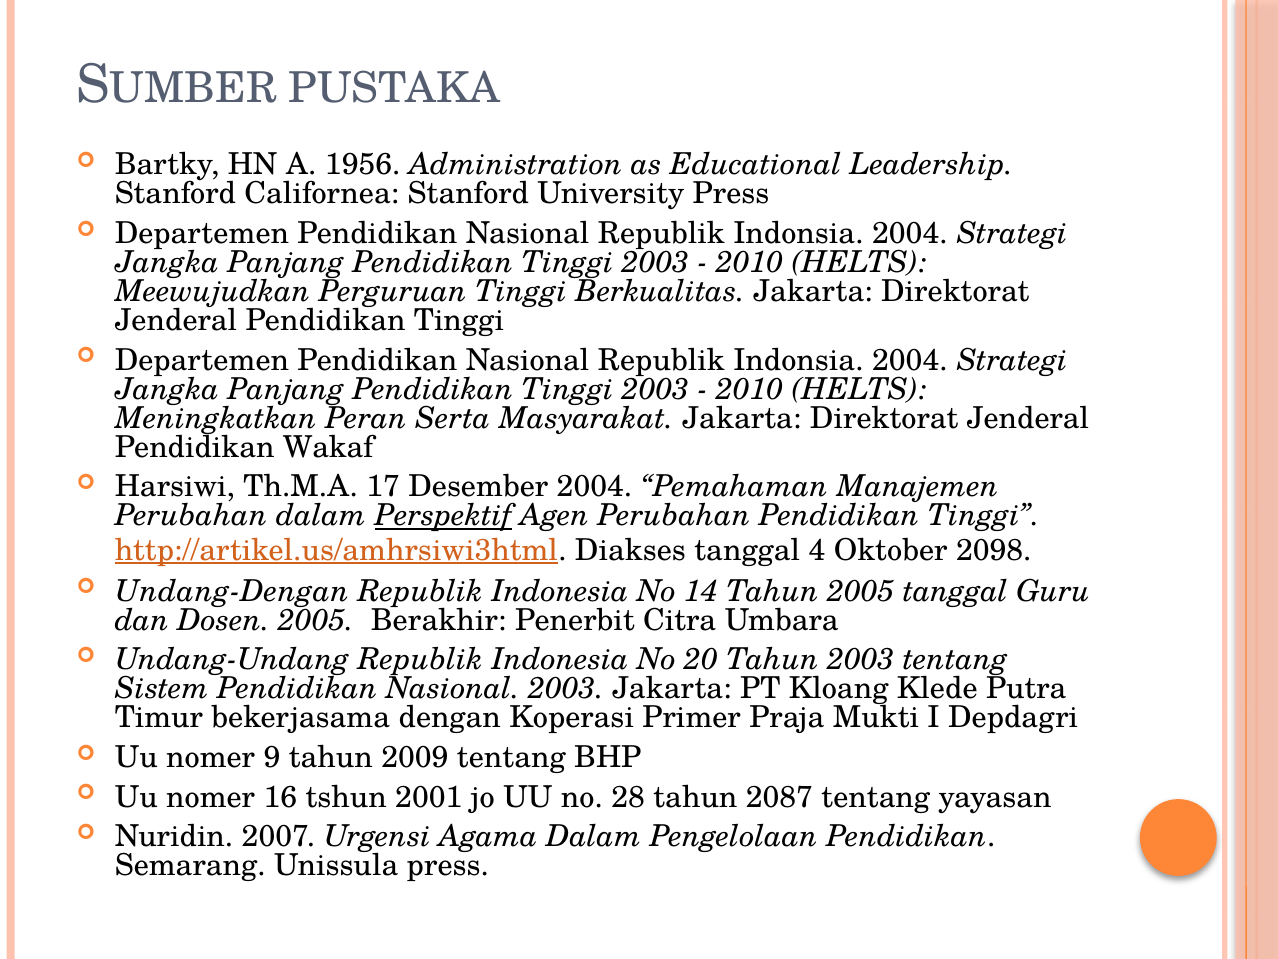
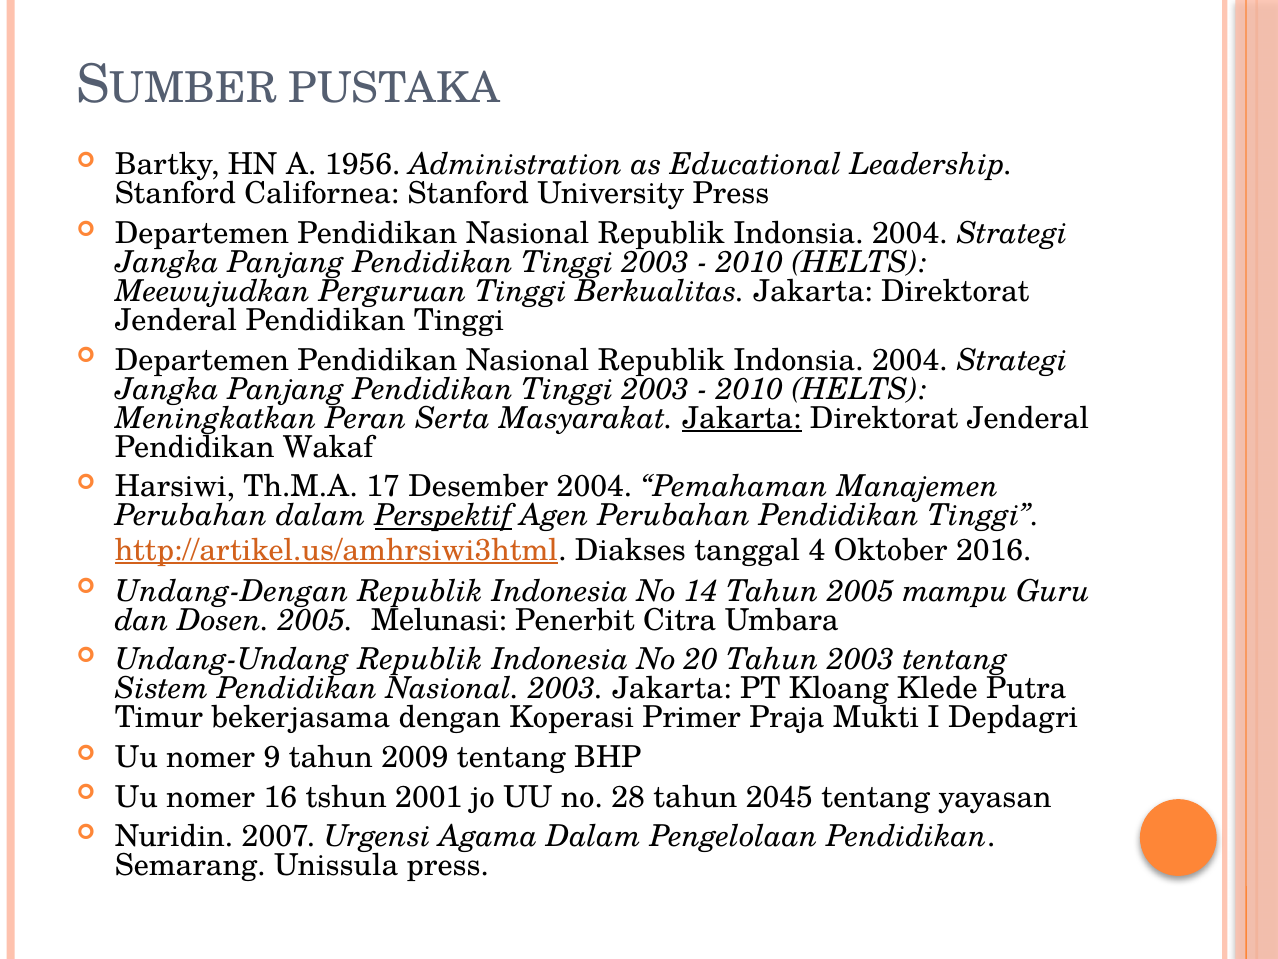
Jakarta underline: none -> present (742, 418)
2098: 2098 -> 2016 (994, 550)
2005 tanggal: tanggal -> mampu (955, 591)
Berakhir: Berakhir -> Melunasi (439, 620)
2087: 2087 -> 2045 (779, 797)
